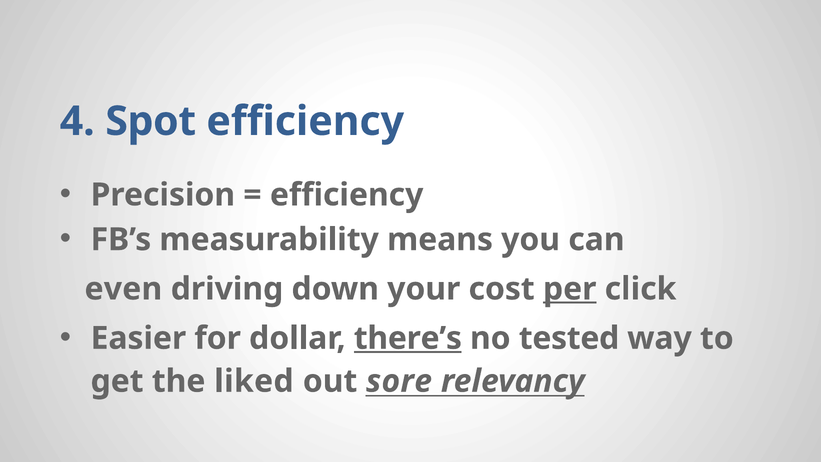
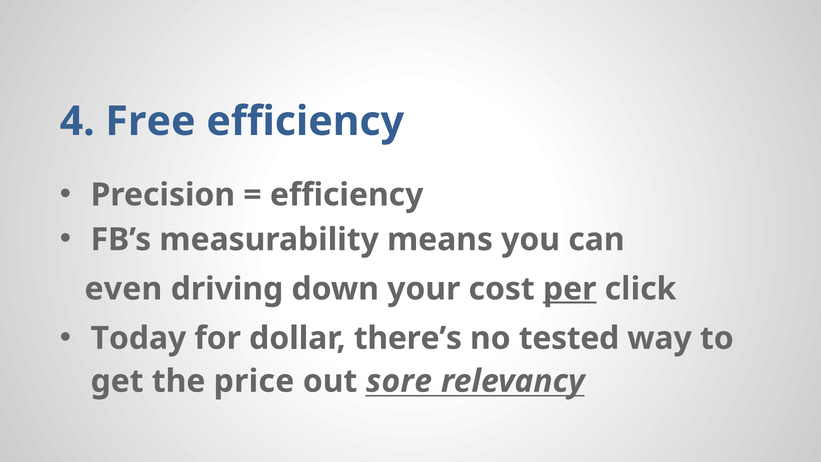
Spot: Spot -> Free (150, 121)
Easier: Easier -> Today (138, 338)
there’s underline: present -> none (408, 338)
liked: liked -> price (254, 381)
